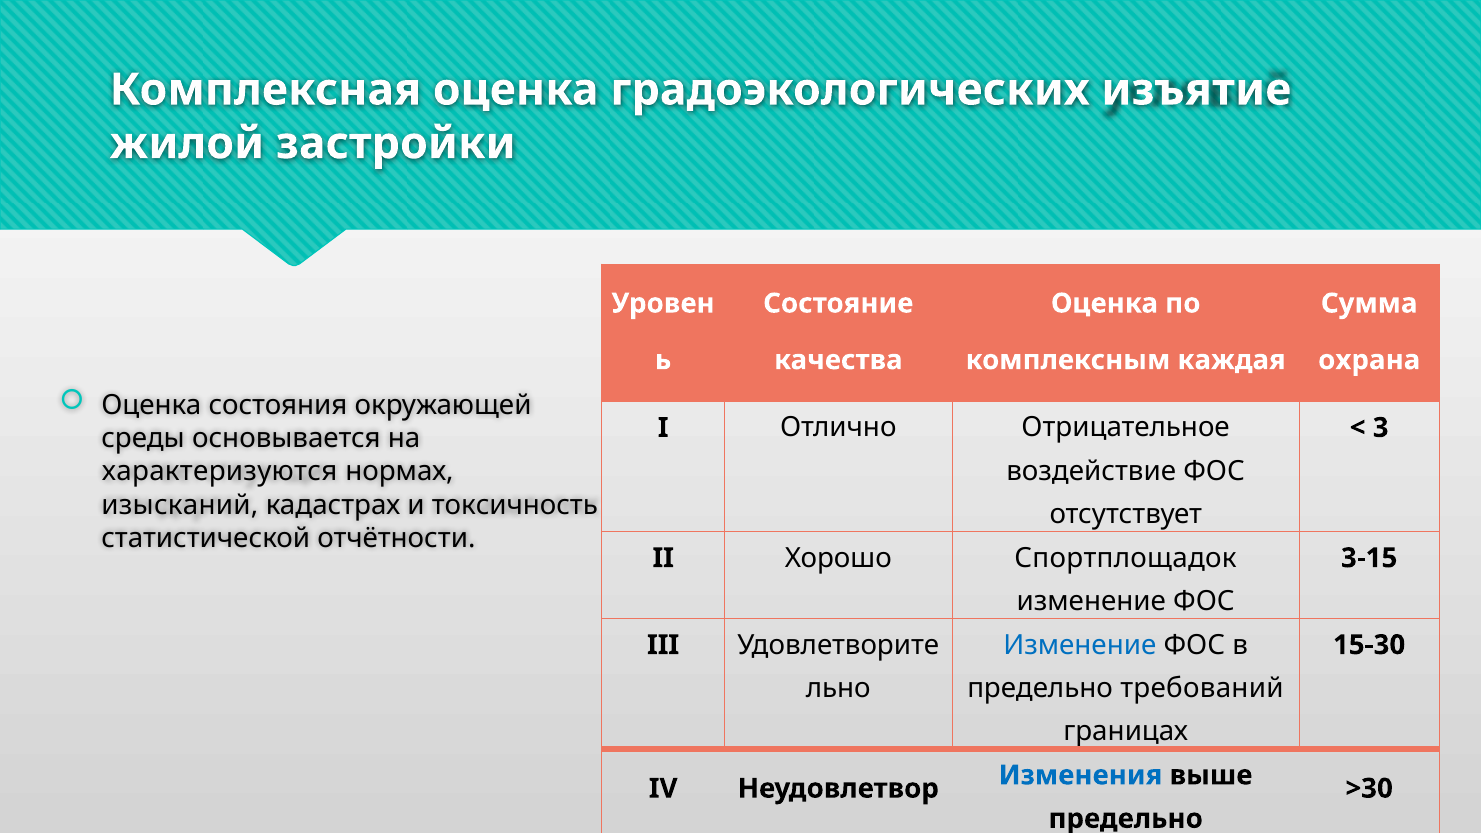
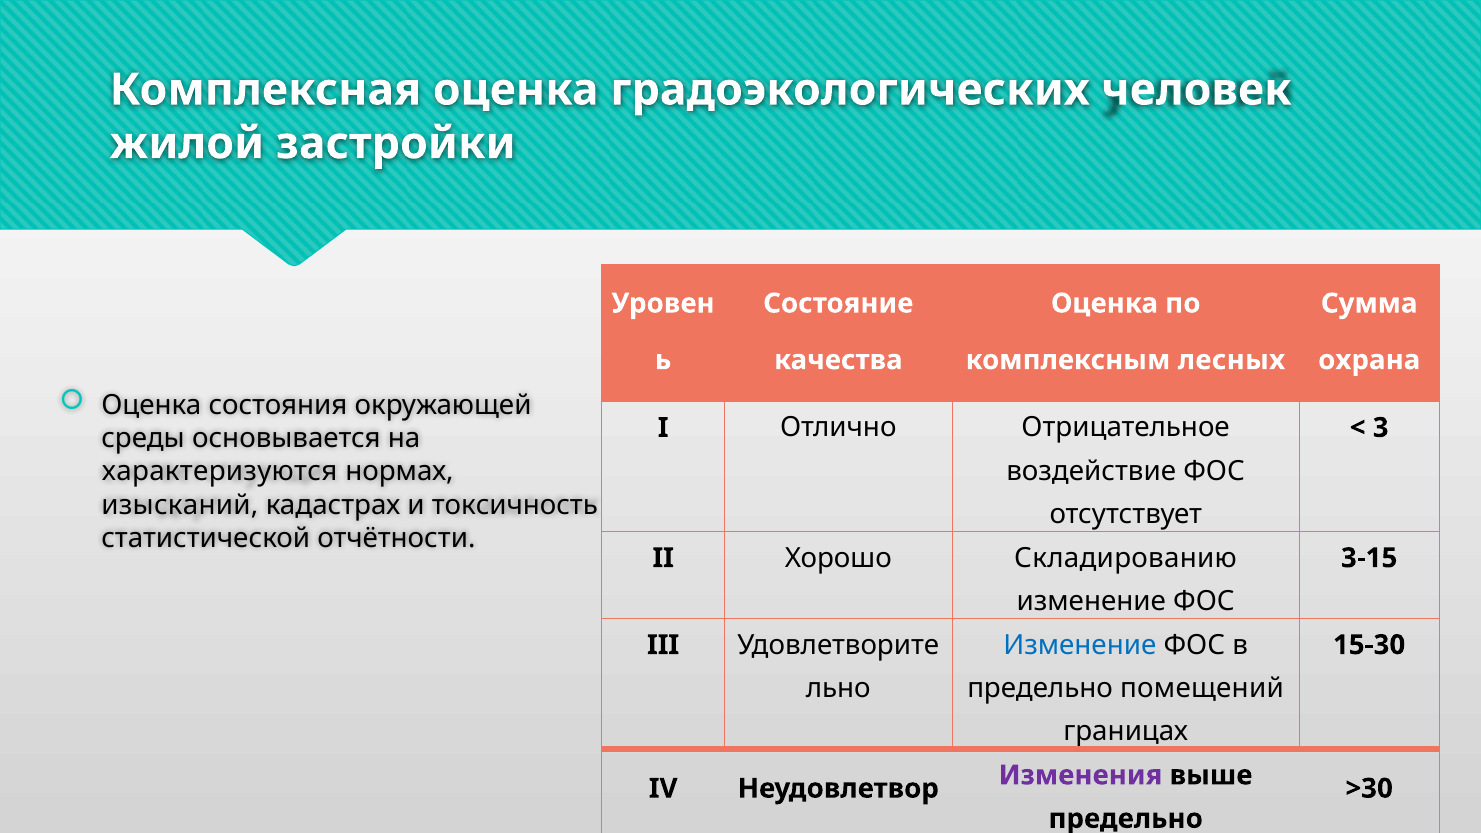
изъятие: изъятие -> человек (1196, 90)
каждая: каждая -> лесных (1231, 360)
Спортплощадок: Спортплощадок -> Складированию (1126, 558)
требований: требований -> помещений (1202, 688)
Изменения colour: blue -> purple (1081, 775)
